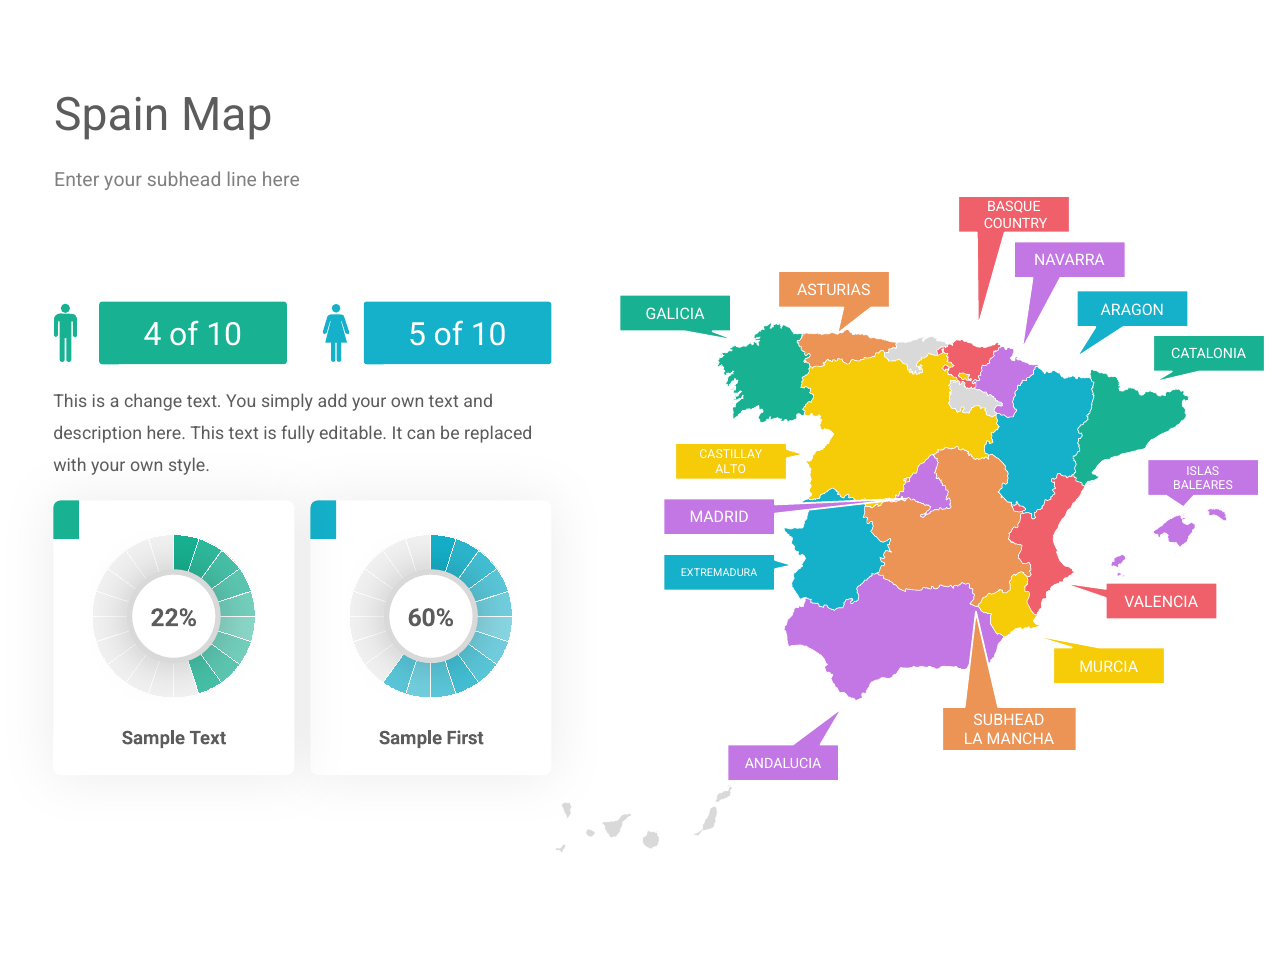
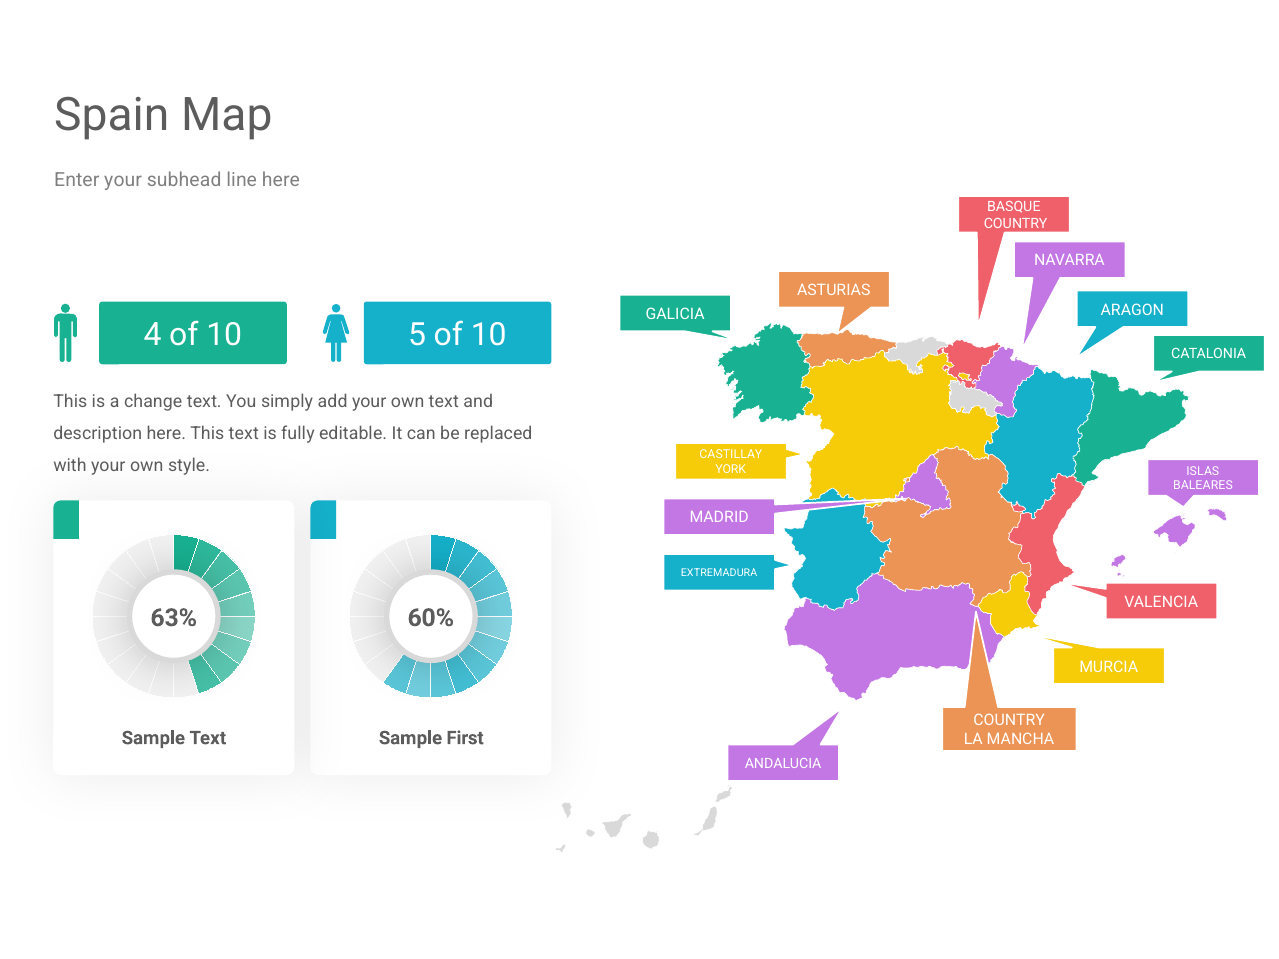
ALTO: ALTO -> YORK (731, 470)
22%: 22% -> 63% (174, 618)
SUBHEAD: SUBHEAD -> COUNTRY (1009, 721)
